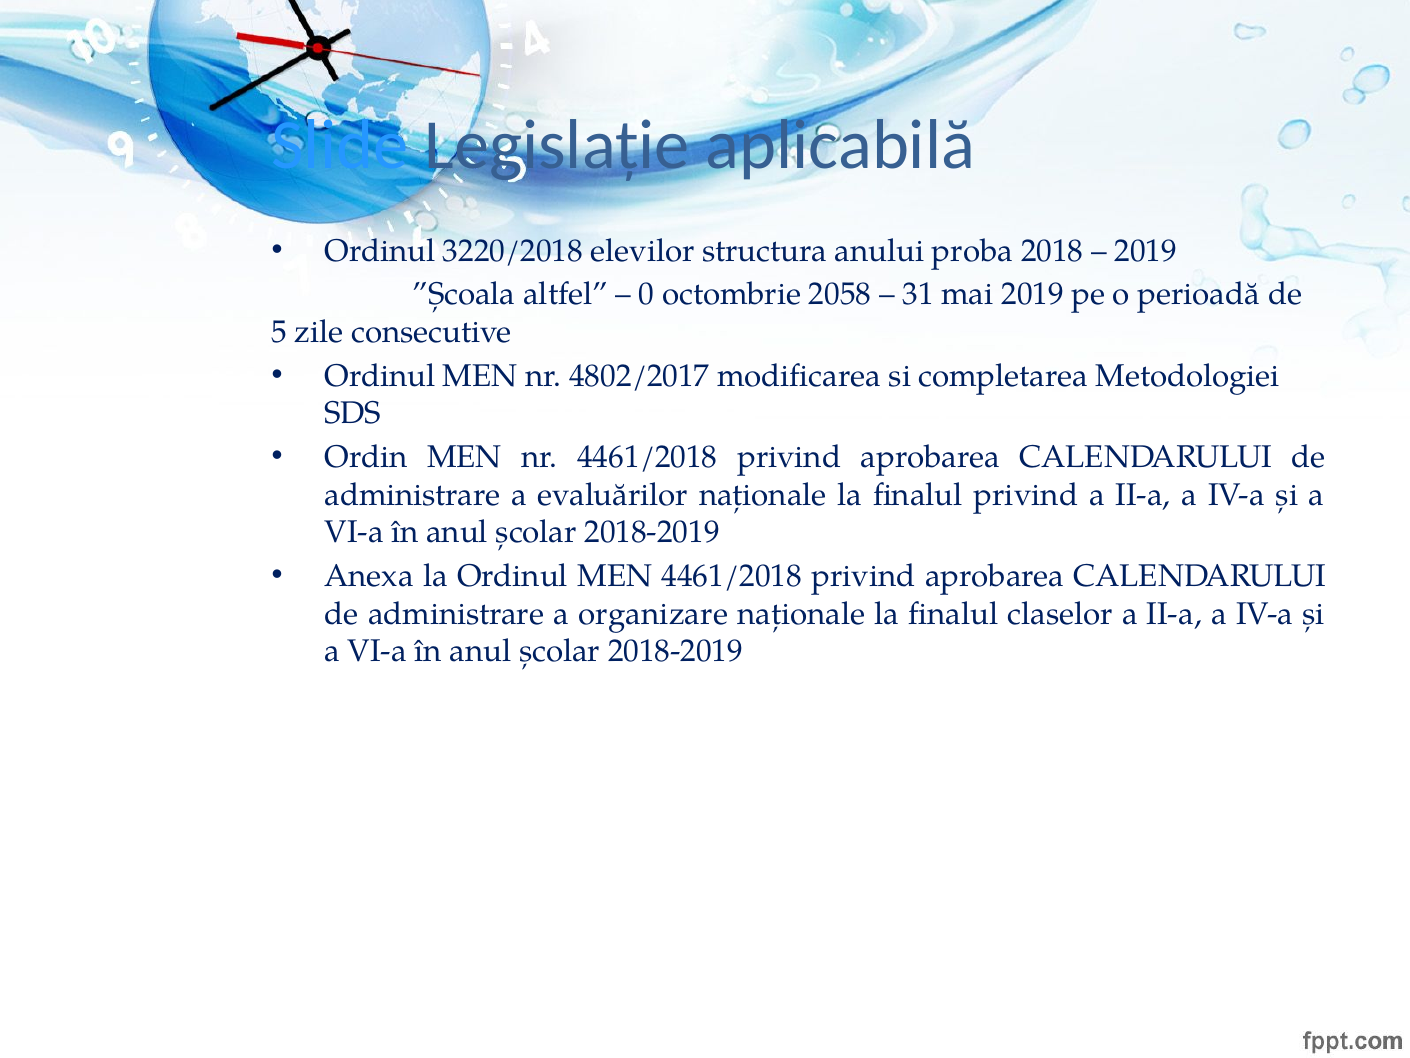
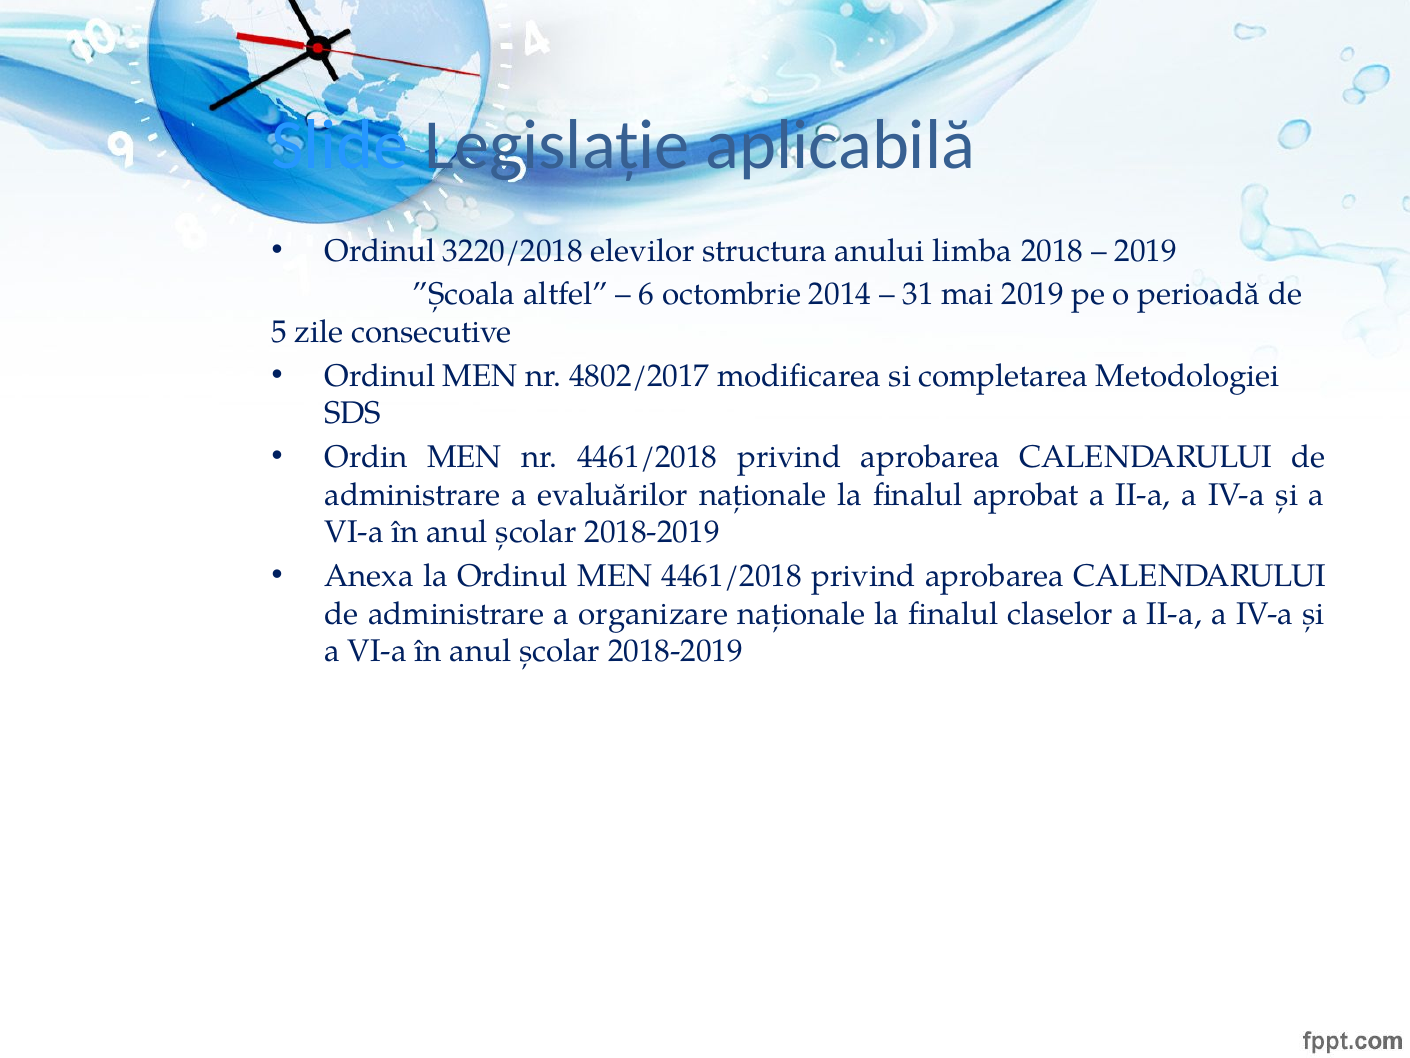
proba: proba -> limba (972, 251)
0: 0 -> 6 (647, 294)
2058: 2058 -> 2014 (840, 294)
finalul privind: privind -> aprobat (1026, 495)
